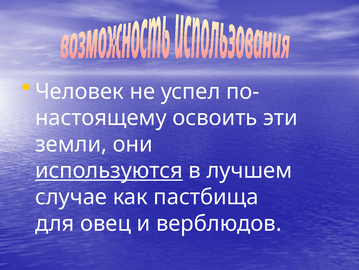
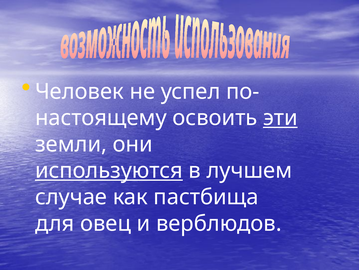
эти underline: none -> present (280, 118)
